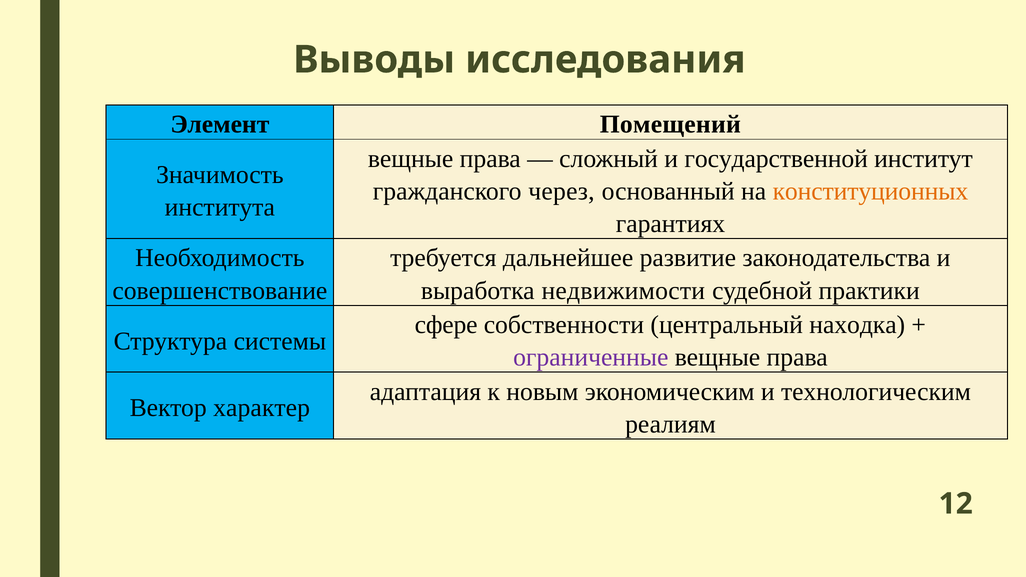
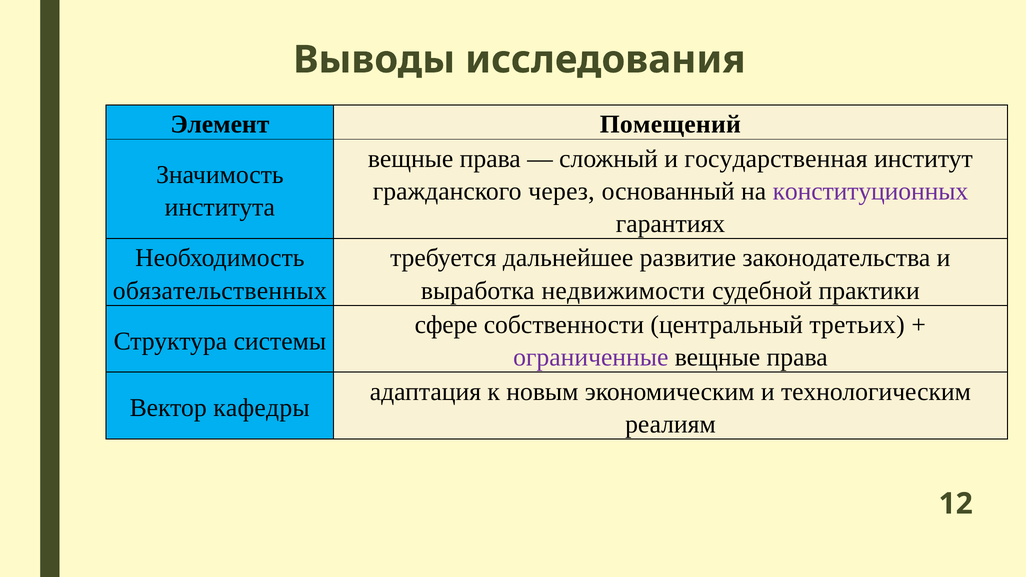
государственной: государственной -> государственная (776, 159)
конституционных colour: orange -> purple (870, 191)
совершенствование: совершенствование -> обязательственных (220, 291)
находка: находка -> третьих (857, 325)
характер: характер -> кафедры (261, 408)
